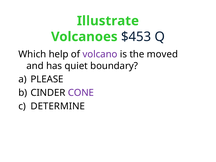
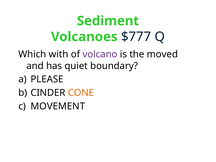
Illustrate: Illustrate -> Sediment (108, 21)
$453: $453 -> $777 (136, 37)
help: help -> with (59, 54)
CONE colour: purple -> orange (81, 93)
DETERMINE: DETERMINE -> MOVEMENT (58, 106)
